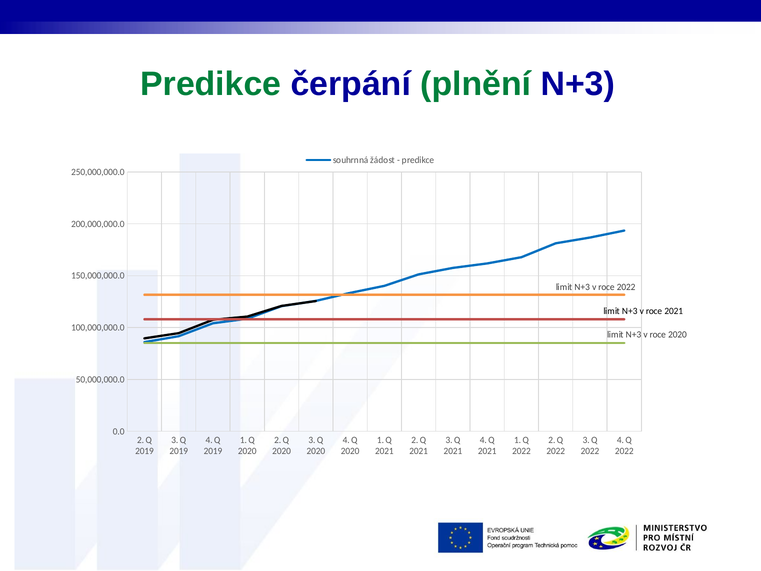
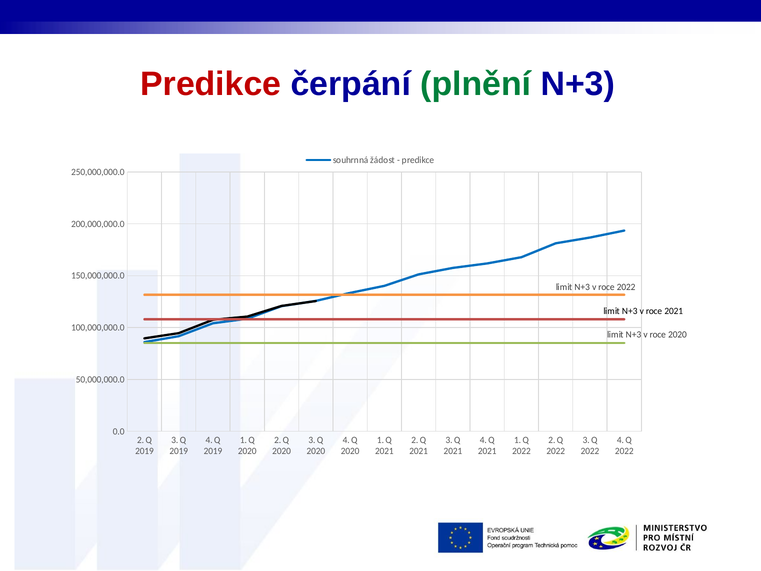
Predikce colour: green -> red (211, 84)
